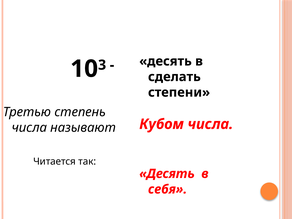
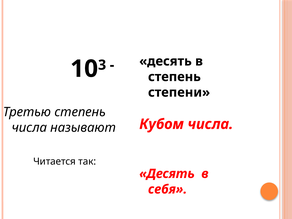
сделать: сделать -> степень (174, 77)
